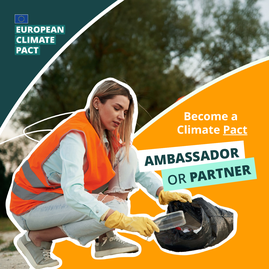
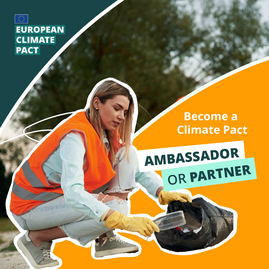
Pact underline: present -> none (235, 130)
